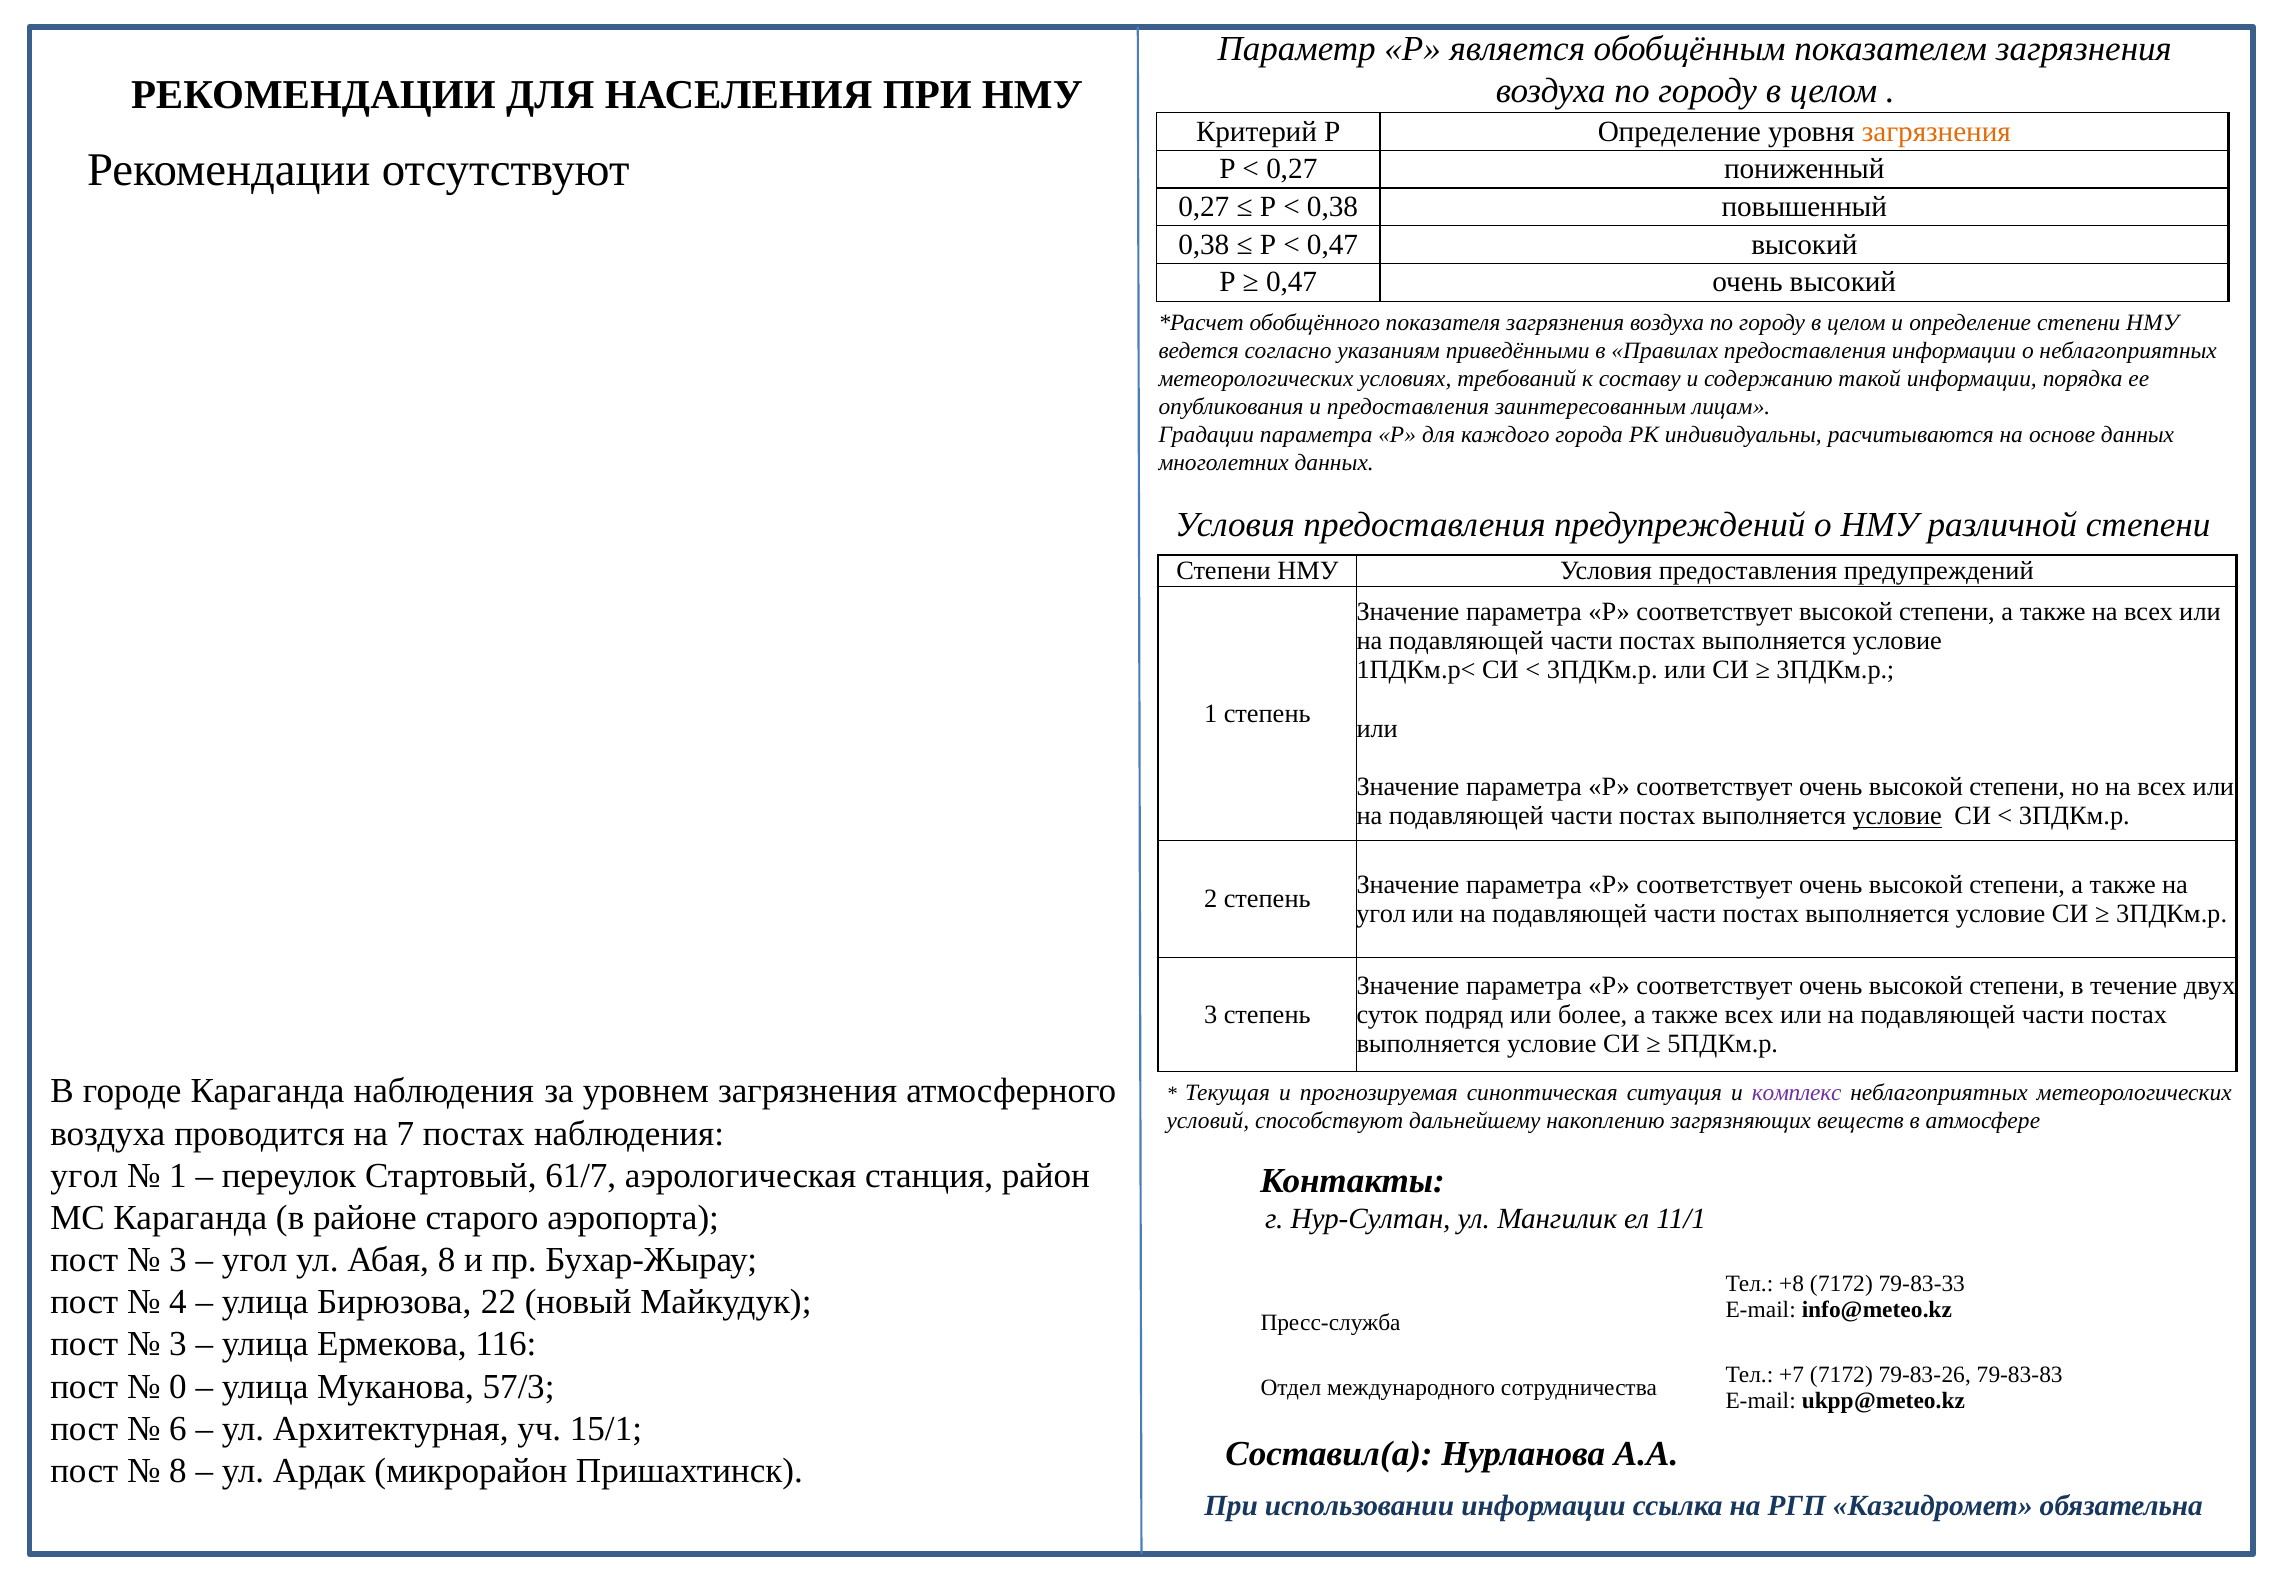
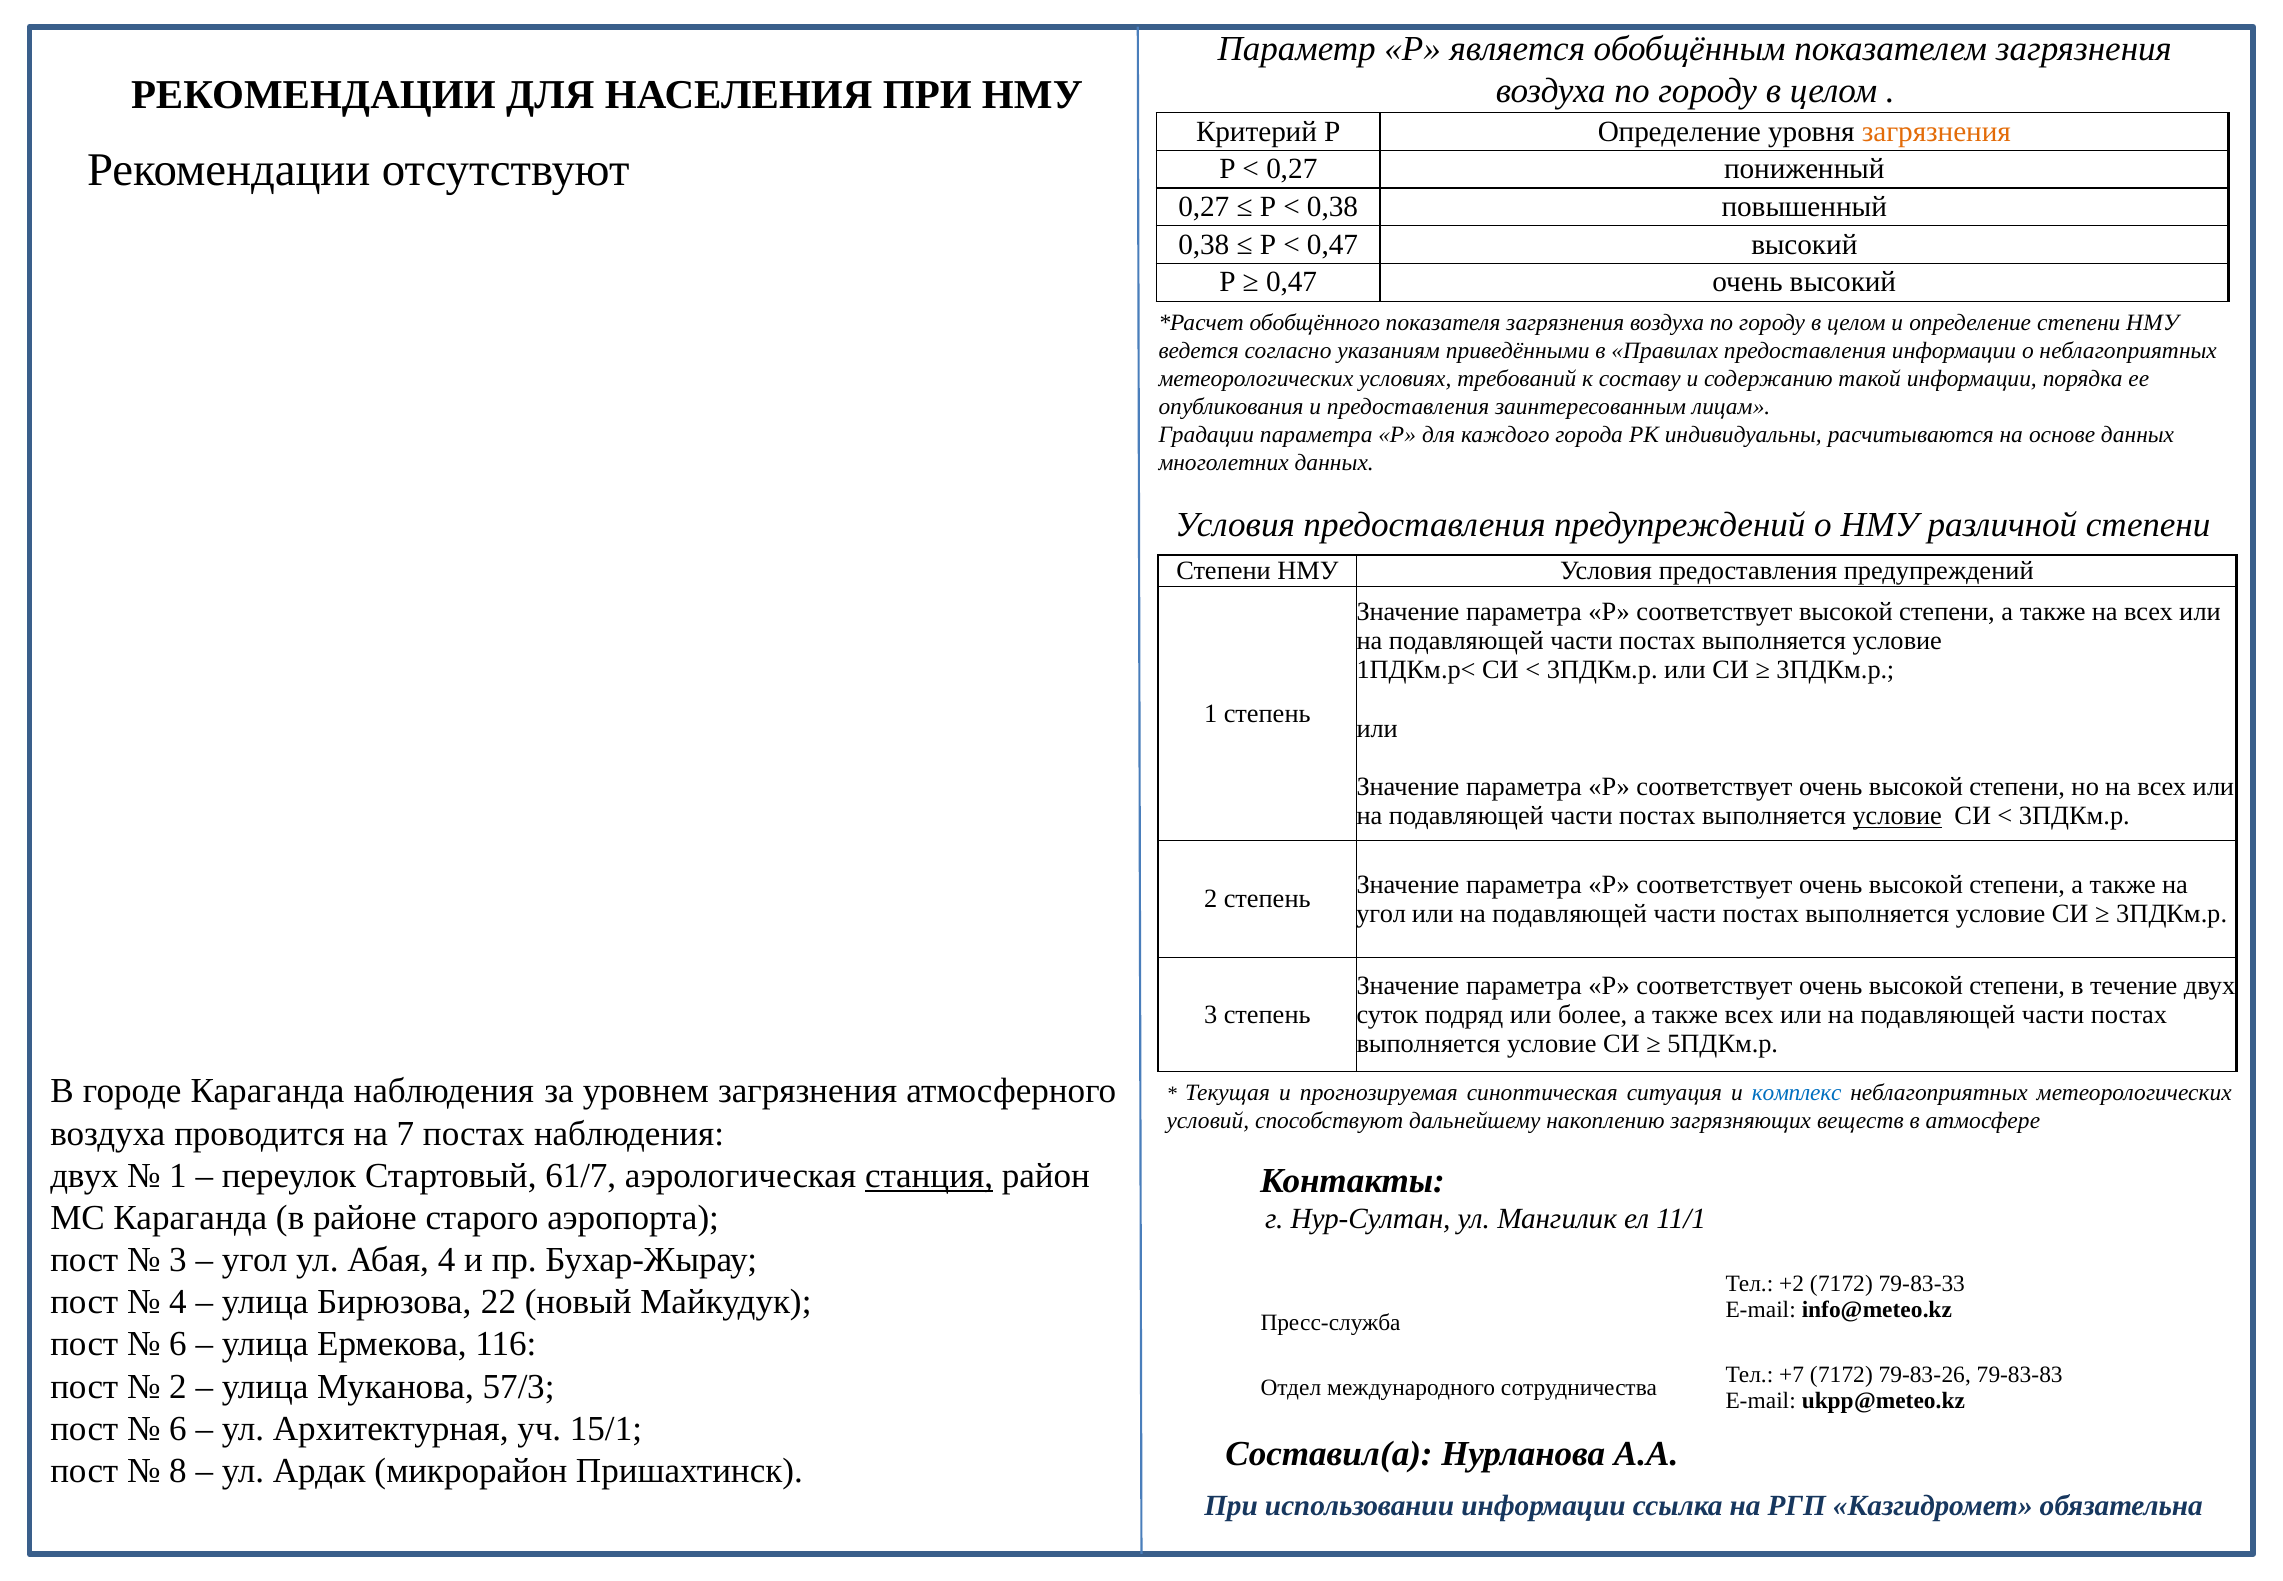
комплекс colour: purple -> blue (1797, 1093)
угол: угол -> двух (84, 1175)
станция underline: none -> present (929, 1175)
Абая 8: 8 -> 4 (447, 1260)
+8: +8 -> +2 (1792, 1283)
3: 3 -> 6 (178, 1344)
0: 0 -> 2 (178, 1386)
